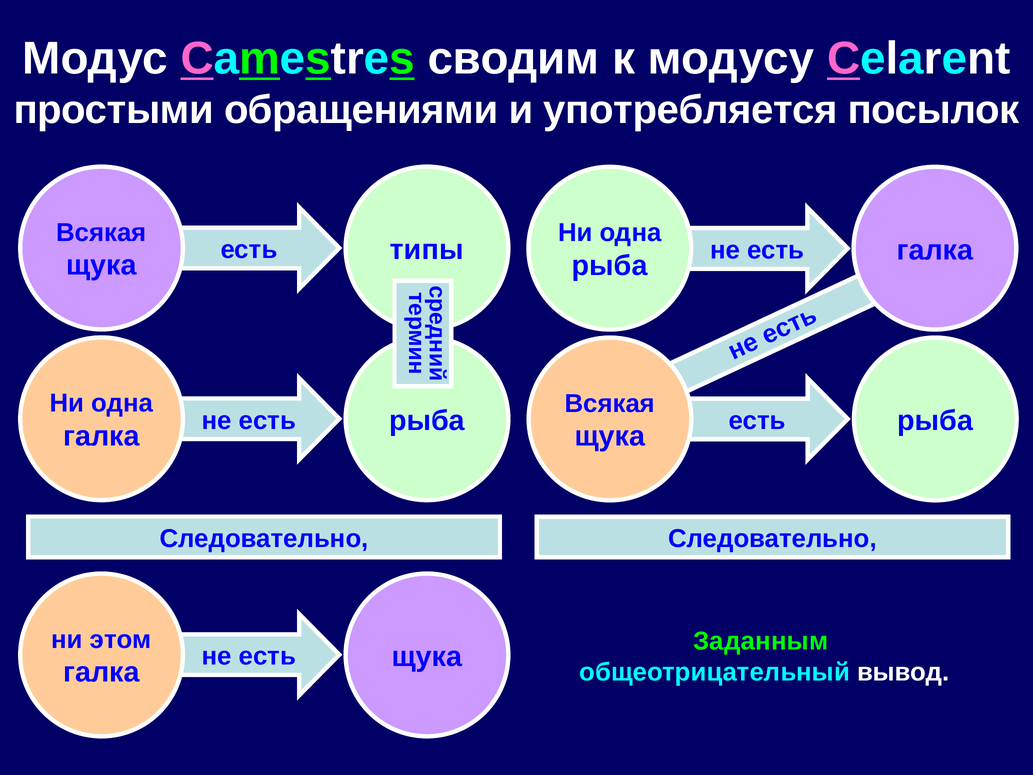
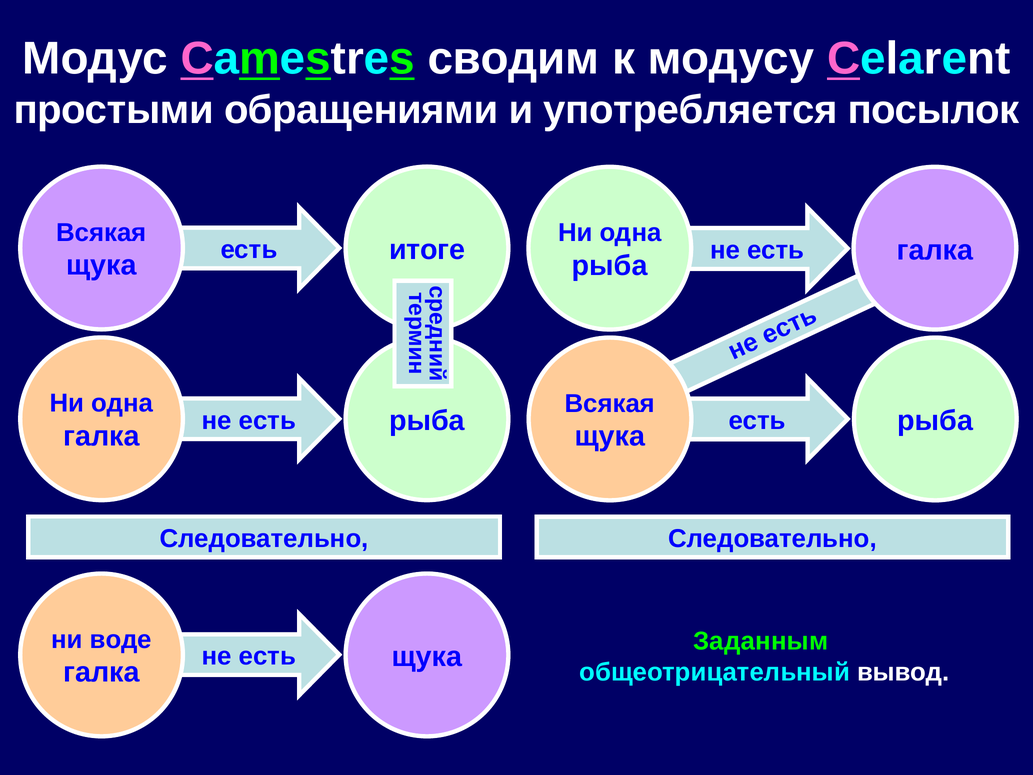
типы: типы -> итоге (427, 250)
этом: этом -> воде (121, 639)
